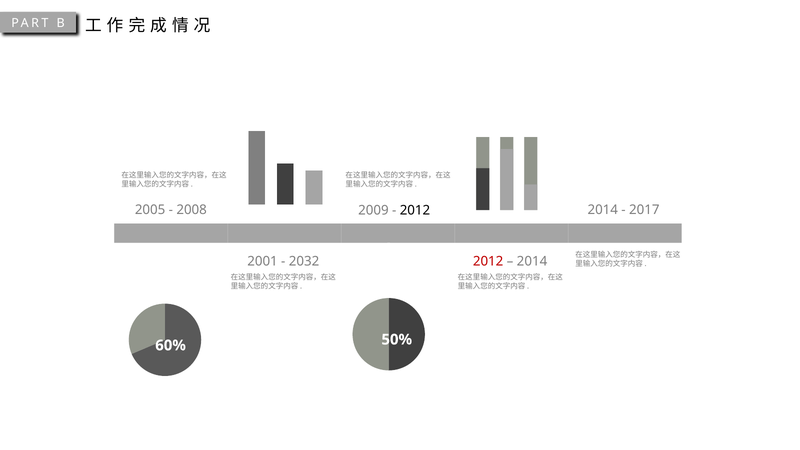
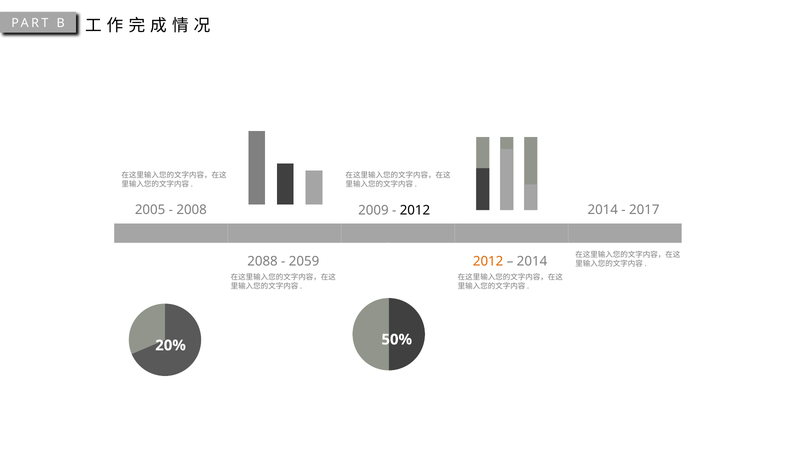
2001: 2001 -> 2088 (263, 261)
2032: 2032 -> 2059 (304, 261)
2012 colour: red -> orange (488, 261)
60%: 60% -> 20% (171, 345)
